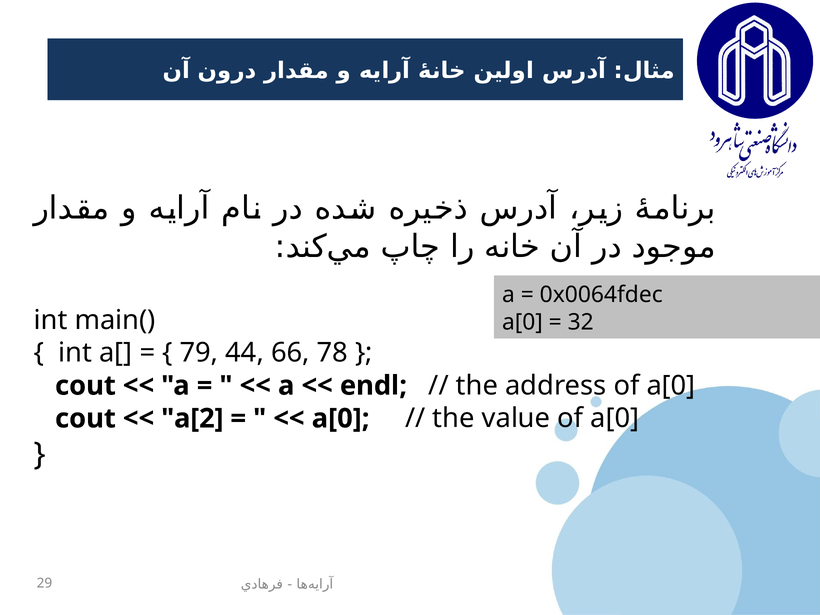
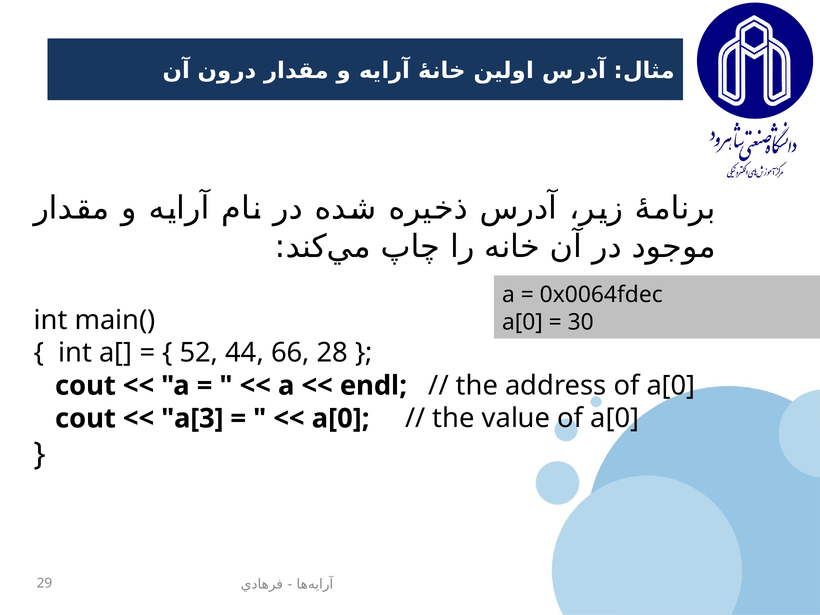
32: 32 -> 30 (581, 322)
79: 79 -> 52 (199, 353)
78: 78 -> 28 (332, 353)
a[2: a[2 -> a[3 (192, 418)
